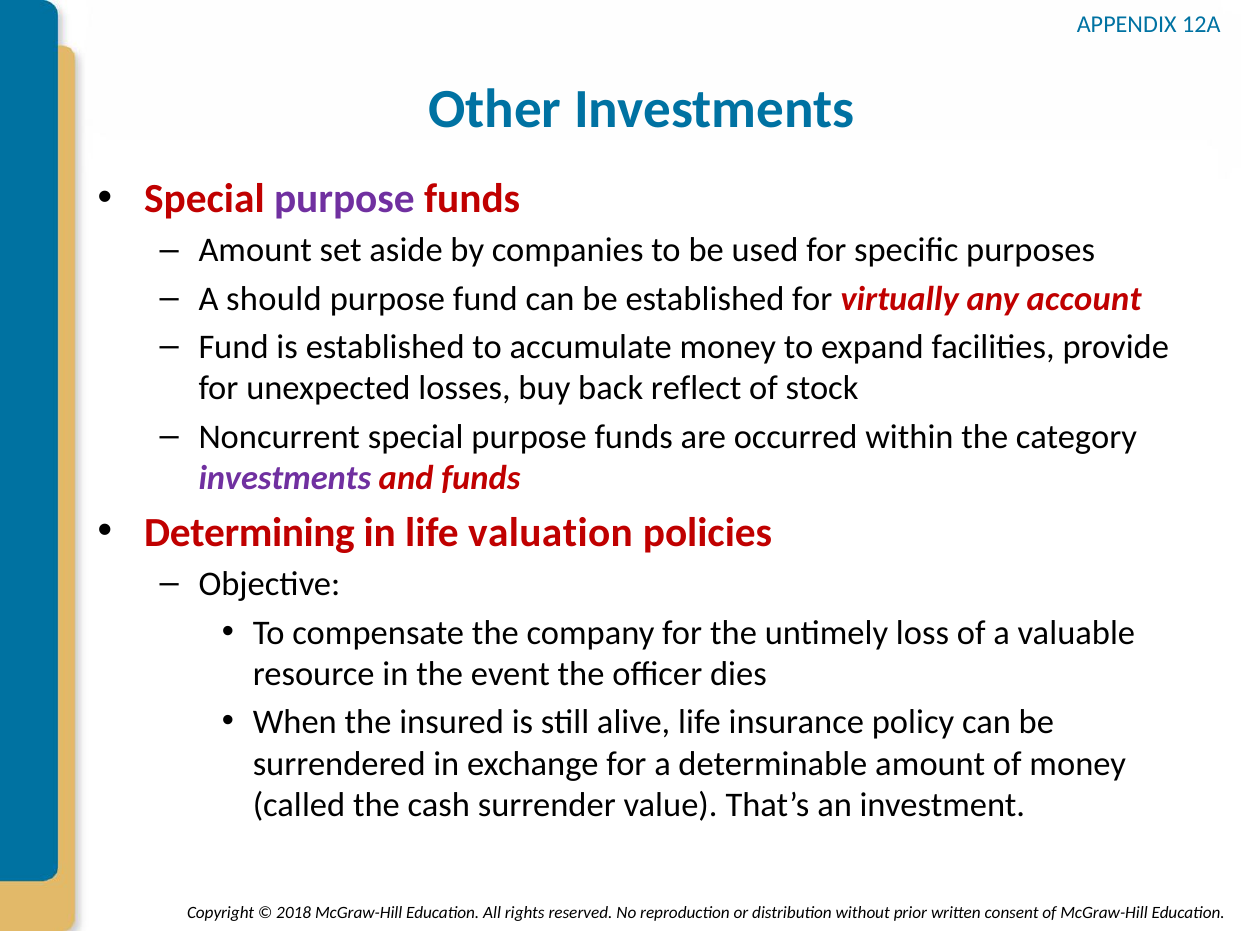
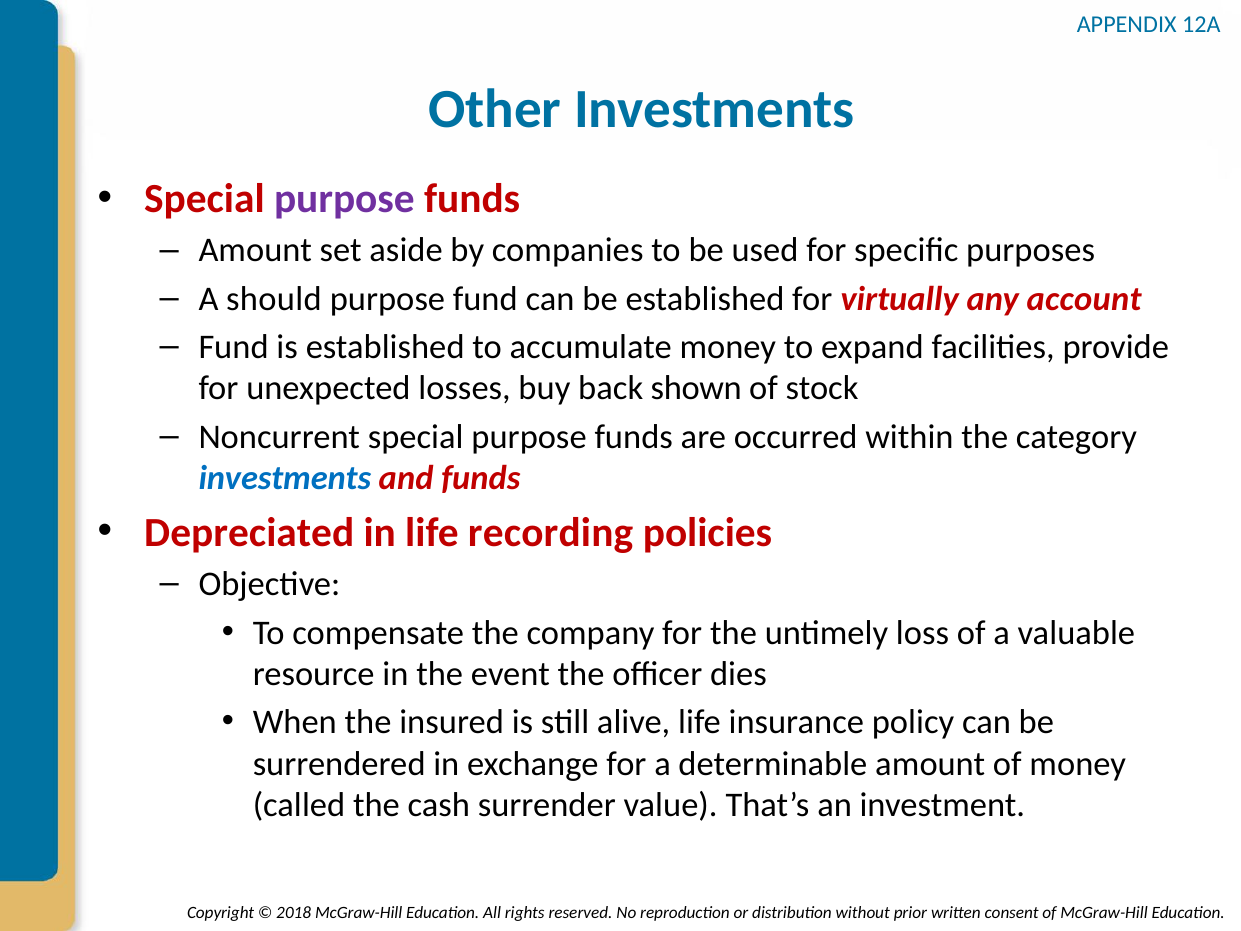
reflect: reflect -> shown (696, 388)
investments colour: purple -> blue (285, 478)
Determining: Determining -> Depreciated (249, 532)
valuation: valuation -> recording (551, 532)
